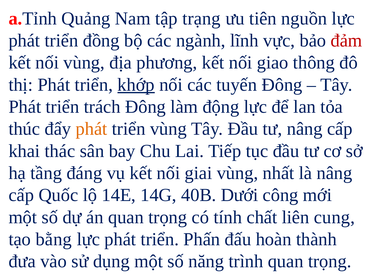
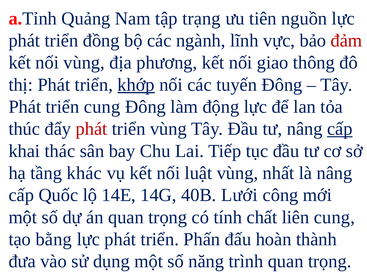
triển trách: trách -> cung (102, 107)
phát colour: orange -> red (91, 129)
cấp underline: none -> present (340, 129)
đáng: đáng -> khác (84, 173)
giai: giai -> luật (198, 173)
Dưới: Dưới -> Lưới (239, 195)
